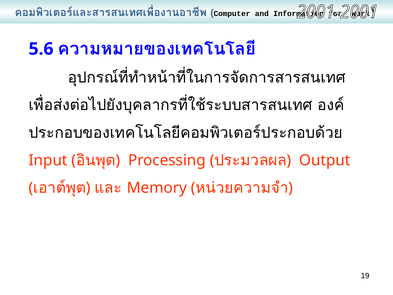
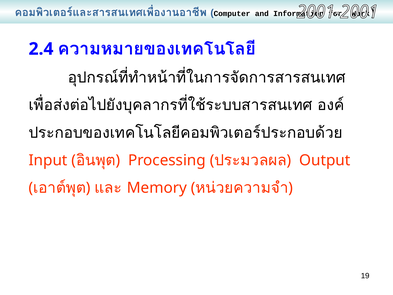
5.6: 5.6 -> 2.4 (41, 49)
